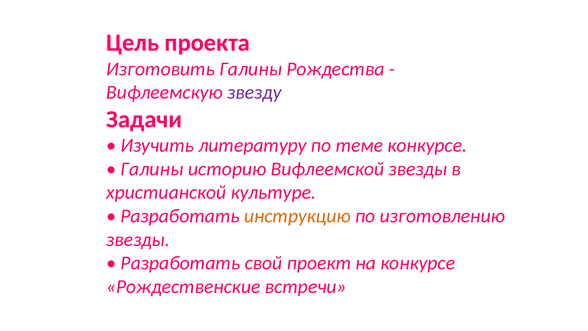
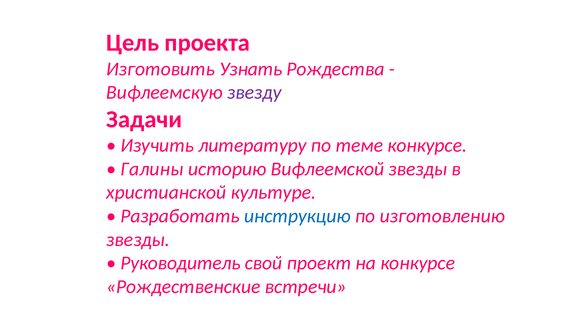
Изготовить Галины: Галины -> Узнать (251, 69)
инструкцию colour: orange -> blue (297, 216)
Разработать: Разработать -> Руководитель (181, 263)
